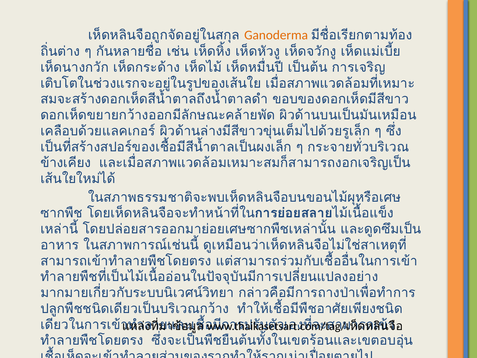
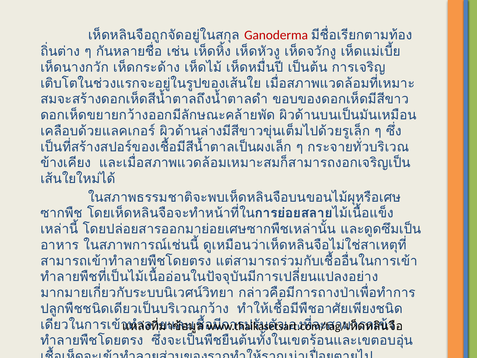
Ganoderma colour: orange -> red (276, 35)
